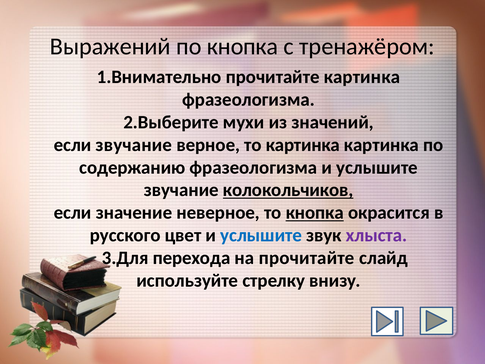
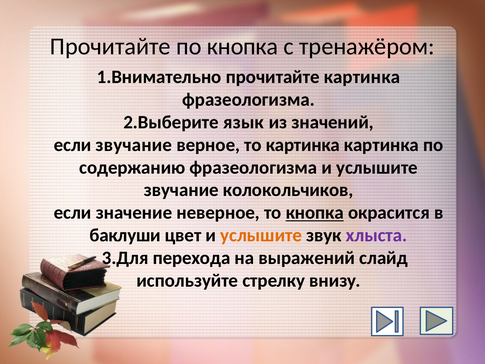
Выражений: Выражений -> Прочитайте (110, 47)
мухи: мухи -> язык (244, 122)
колокольчиков underline: present -> none (288, 190)
русского: русского -> баклуши (125, 235)
услышите colour: blue -> orange (261, 235)
на прочитайте: прочитайте -> выражений (307, 258)
